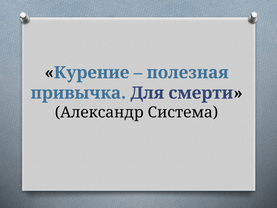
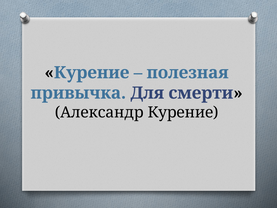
Александр Система: Система -> Курение (183, 112)
